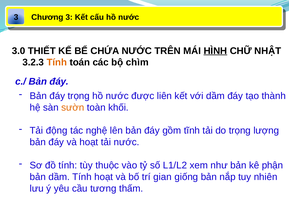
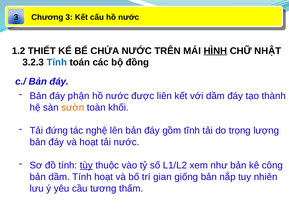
3.0: 3.0 -> 1.2 (19, 51)
Tính colour: orange -> blue (57, 62)
chìm: chìm -> đồng (137, 62)
đáy trọng: trọng -> phận (79, 96)
động: động -> đứng (57, 130)
tùy underline: none -> present (86, 165)
phận: phận -> công (272, 165)
